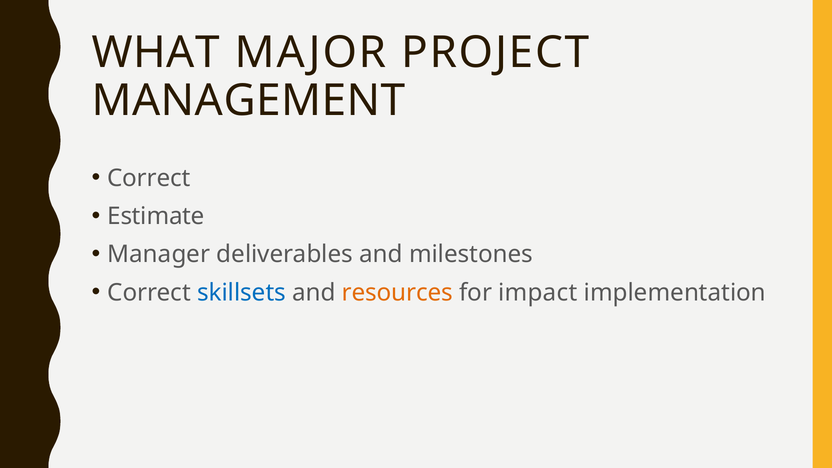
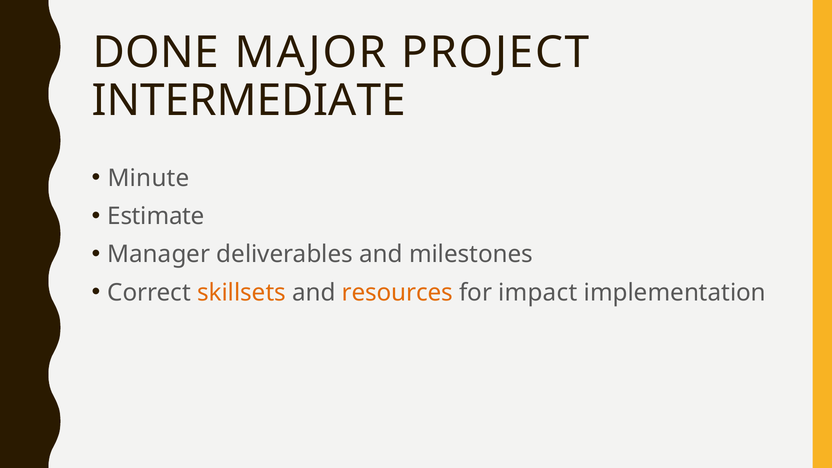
WHAT: WHAT -> DONE (156, 53)
MANAGEMENT: MANAGEMENT -> INTERMEDIATE (249, 101)
Correct: Correct -> Minute (149, 178)
skillsets colour: blue -> orange (241, 293)
